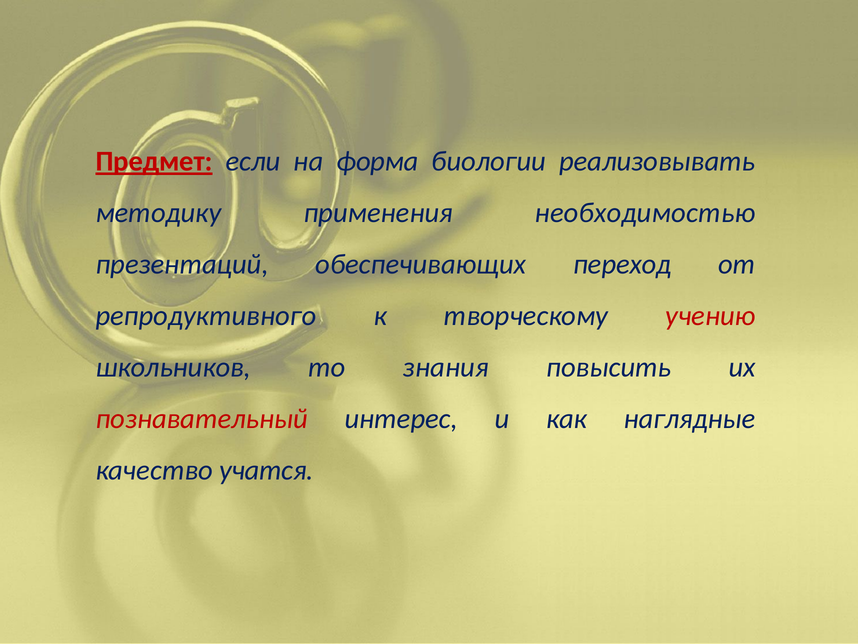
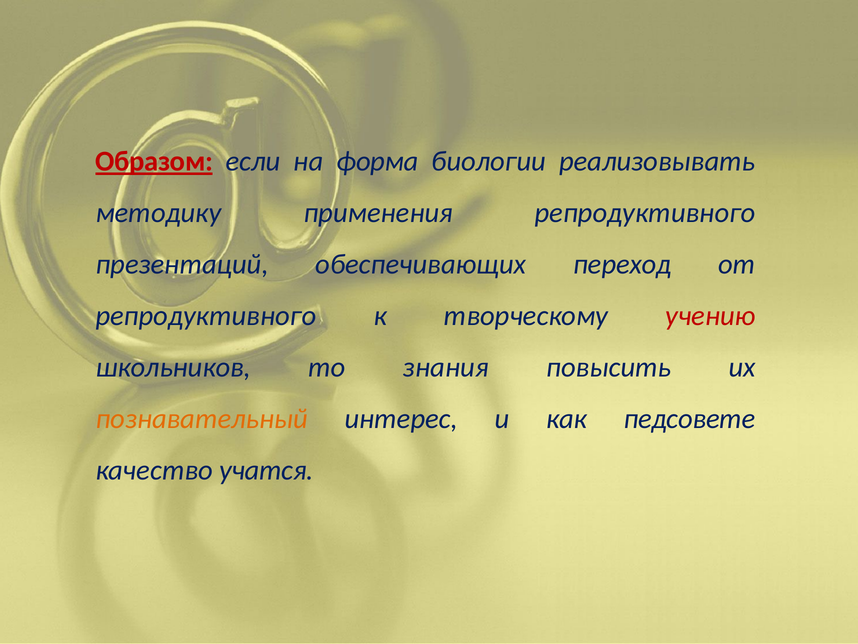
Предмет: Предмет -> Образом (154, 161)
применения необходимостью: необходимостью -> репродуктивного (645, 213)
познавательный colour: red -> orange (202, 419)
наглядные: наглядные -> педсовете (690, 419)
